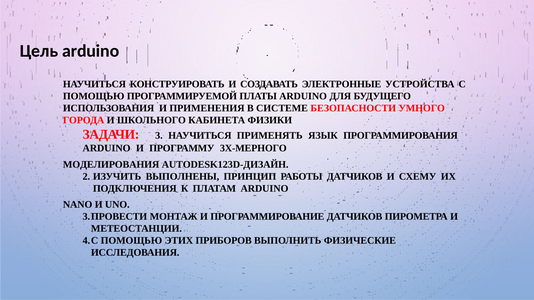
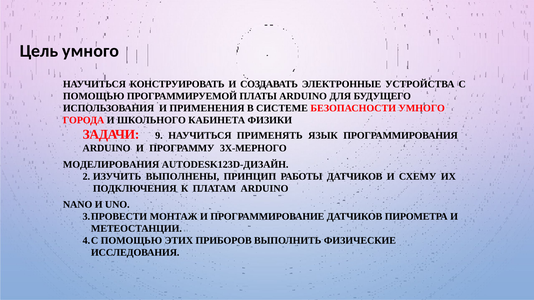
Цель arduino: arduino -> умного (91, 51)
3: 3 -> 9 (159, 136)
